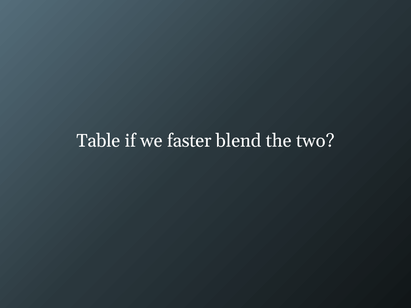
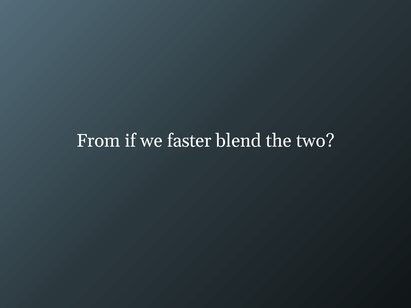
Table: Table -> From (98, 141)
